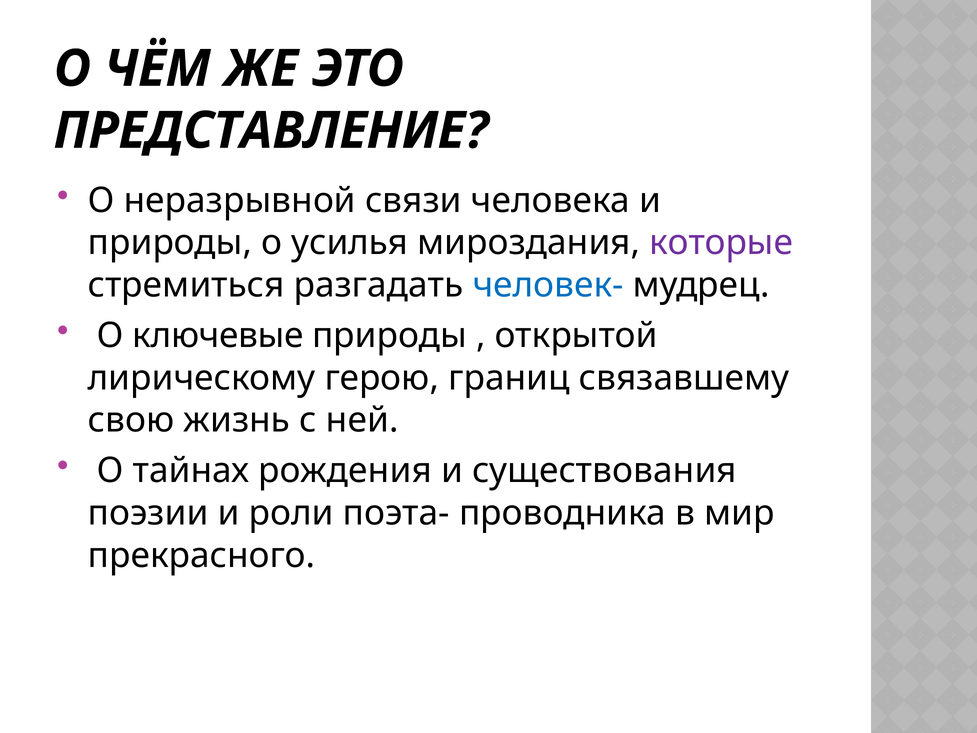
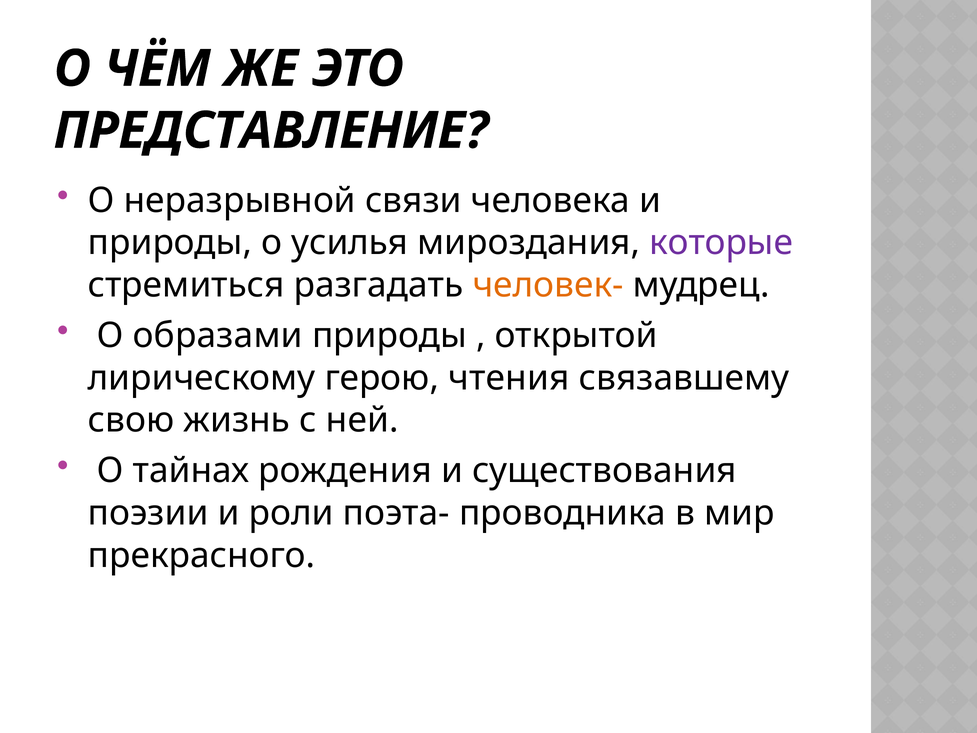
человек- colour: blue -> orange (548, 285)
ключевые: ключевые -> образами (218, 336)
границ: границ -> чтения (509, 378)
